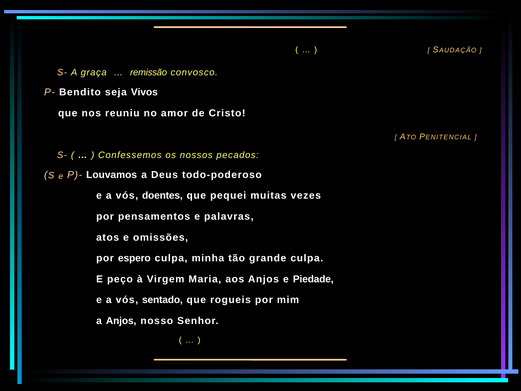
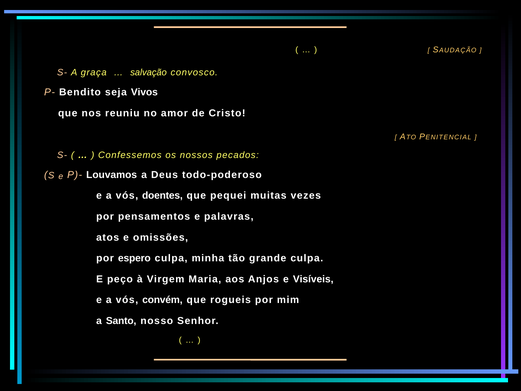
remissão: remissão -> salvação (149, 72)
Piedade: Piedade -> Visíveis (313, 279)
sentado: sentado -> convém (162, 300)
a Anjos: Anjos -> Santo (121, 321)
